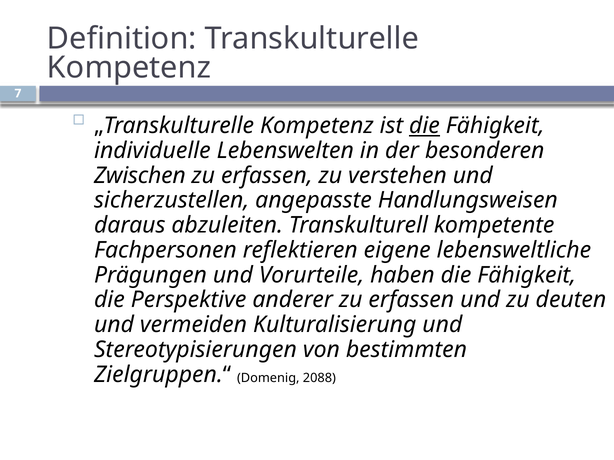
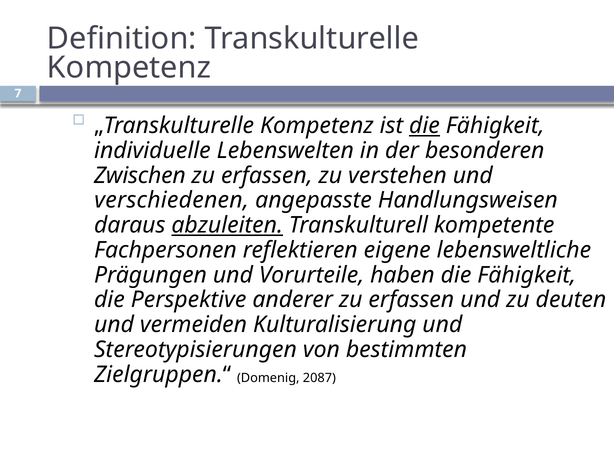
sicherzustellen: sicherzustellen -> verschiedenen (172, 201)
abzuleiten underline: none -> present (227, 226)
2088: 2088 -> 2087 (319, 378)
